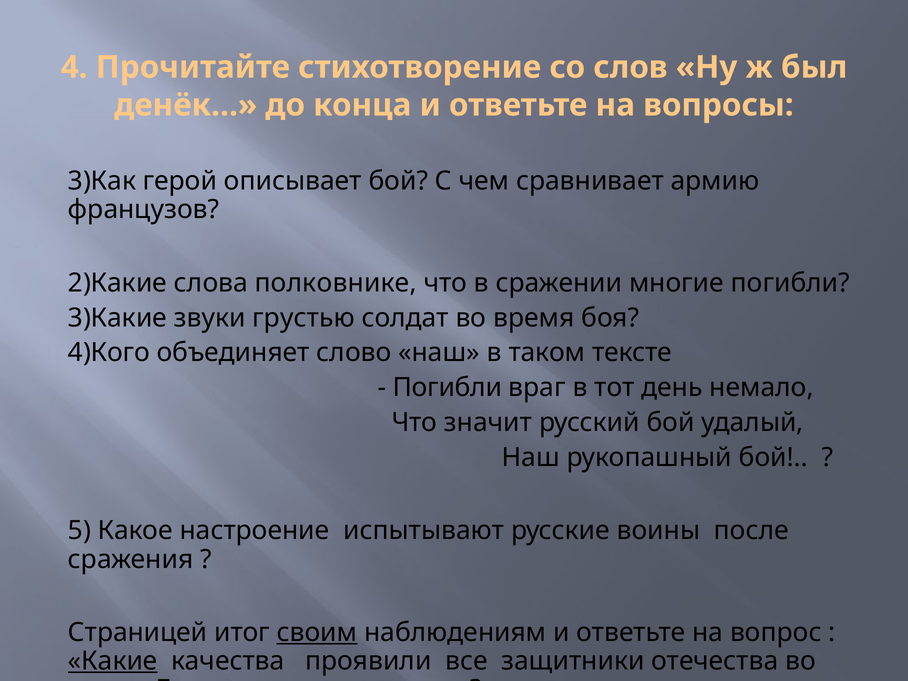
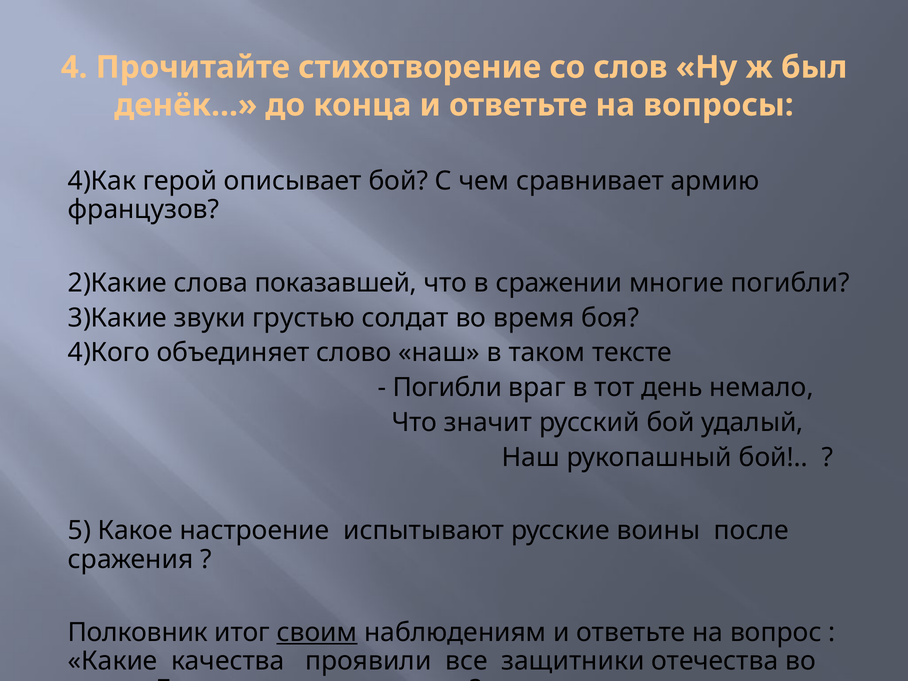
3)Как: 3)Как -> 4)Как (102, 181)
полковнике: полковнике -> показавшей (336, 283)
Страницей: Страницей -> Полковник (138, 632)
Какие underline: present -> none (113, 661)
